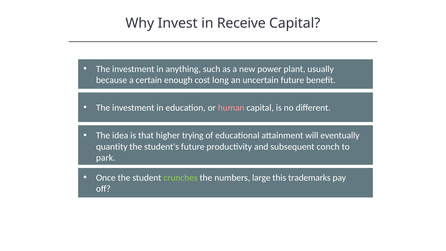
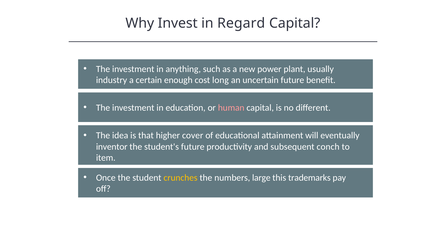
Receive: Receive -> Regard (241, 23)
because: because -> industry (112, 80)
trying: trying -> cover (193, 135)
quantity: quantity -> inventor (112, 147)
park: park -> item (106, 158)
crunches colour: light green -> yellow (181, 178)
